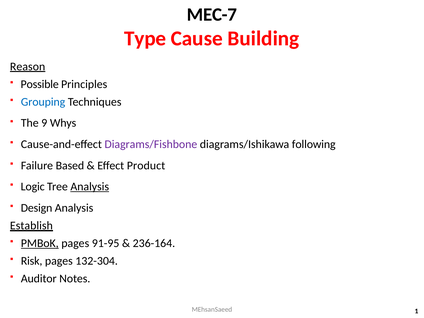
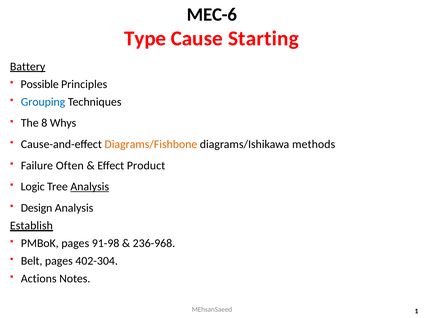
MEC-7: MEC-7 -> MEC-6 (212, 15)
Building: Building -> Starting (263, 39)
Reason: Reason -> Battery (28, 67)
9: 9 -> 8 (44, 123)
Diagrams/Fishbone colour: purple -> orange (151, 144)
following: following -> methods (314, 144)
Based: Based -> Often (70, 165)
PMBoK underline: present -> none (40, 243)
91-95: 91-95 -> 91-98 (106, 243)
236-164: 236-164 -> 236-968 (154, 243)
Risk: Risk -> Belt (32, 261)
132-304: 132-304 -> 402-304 (97, 261)
Auditor: Auditor -> Actions (39, 279)
